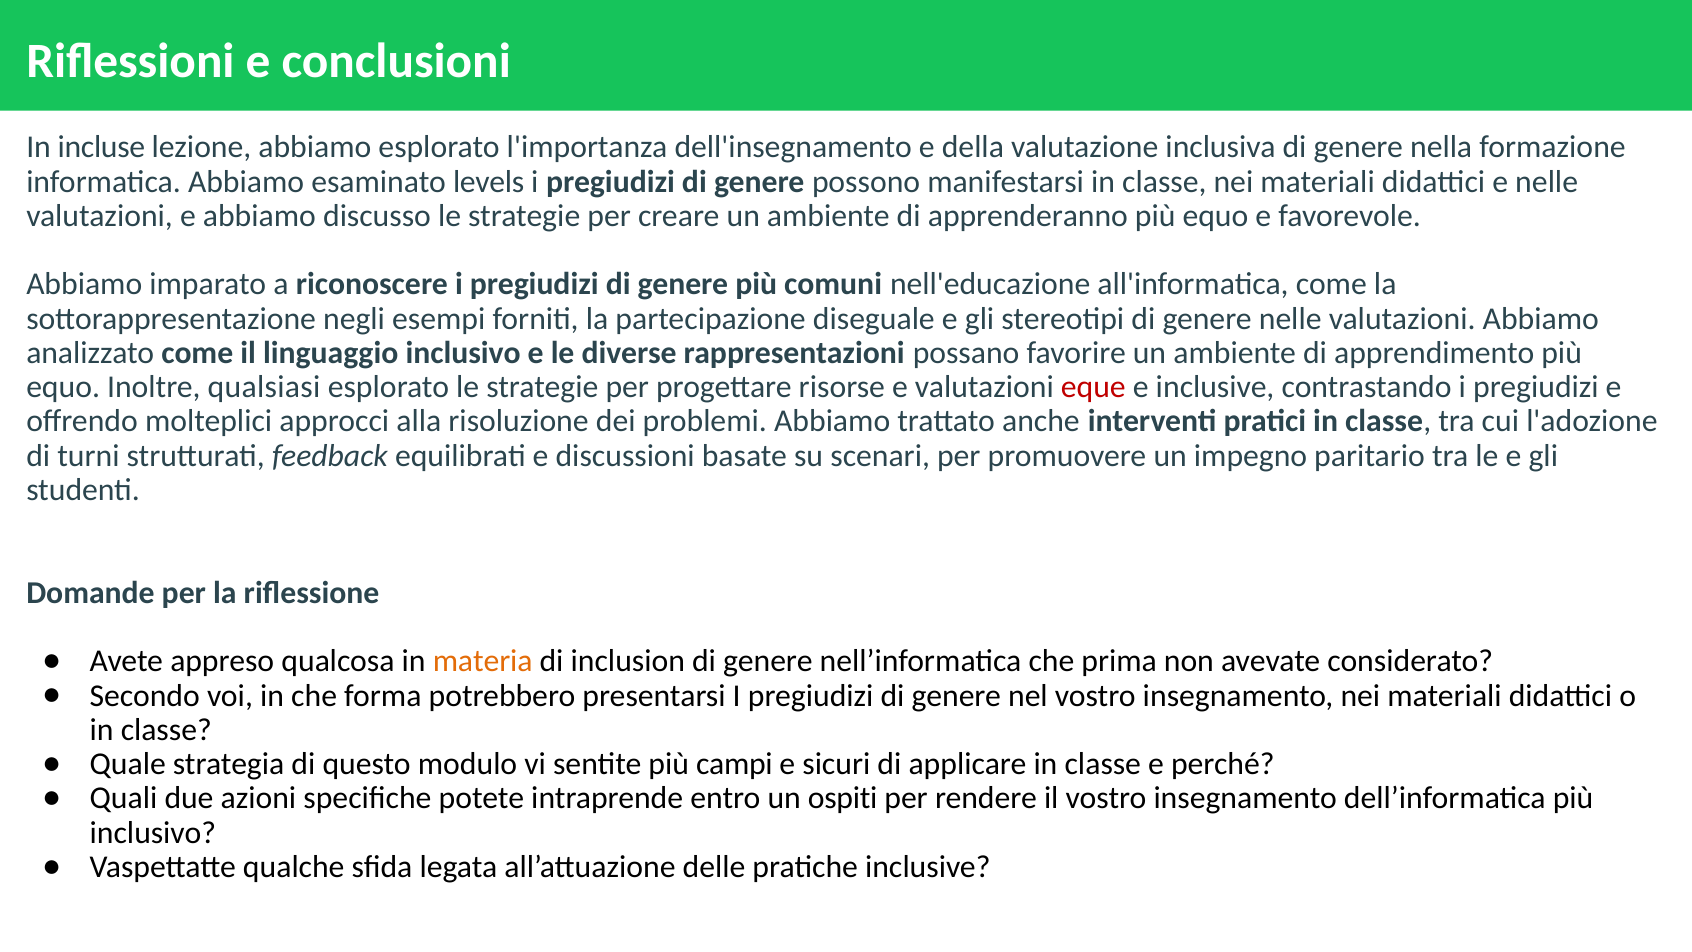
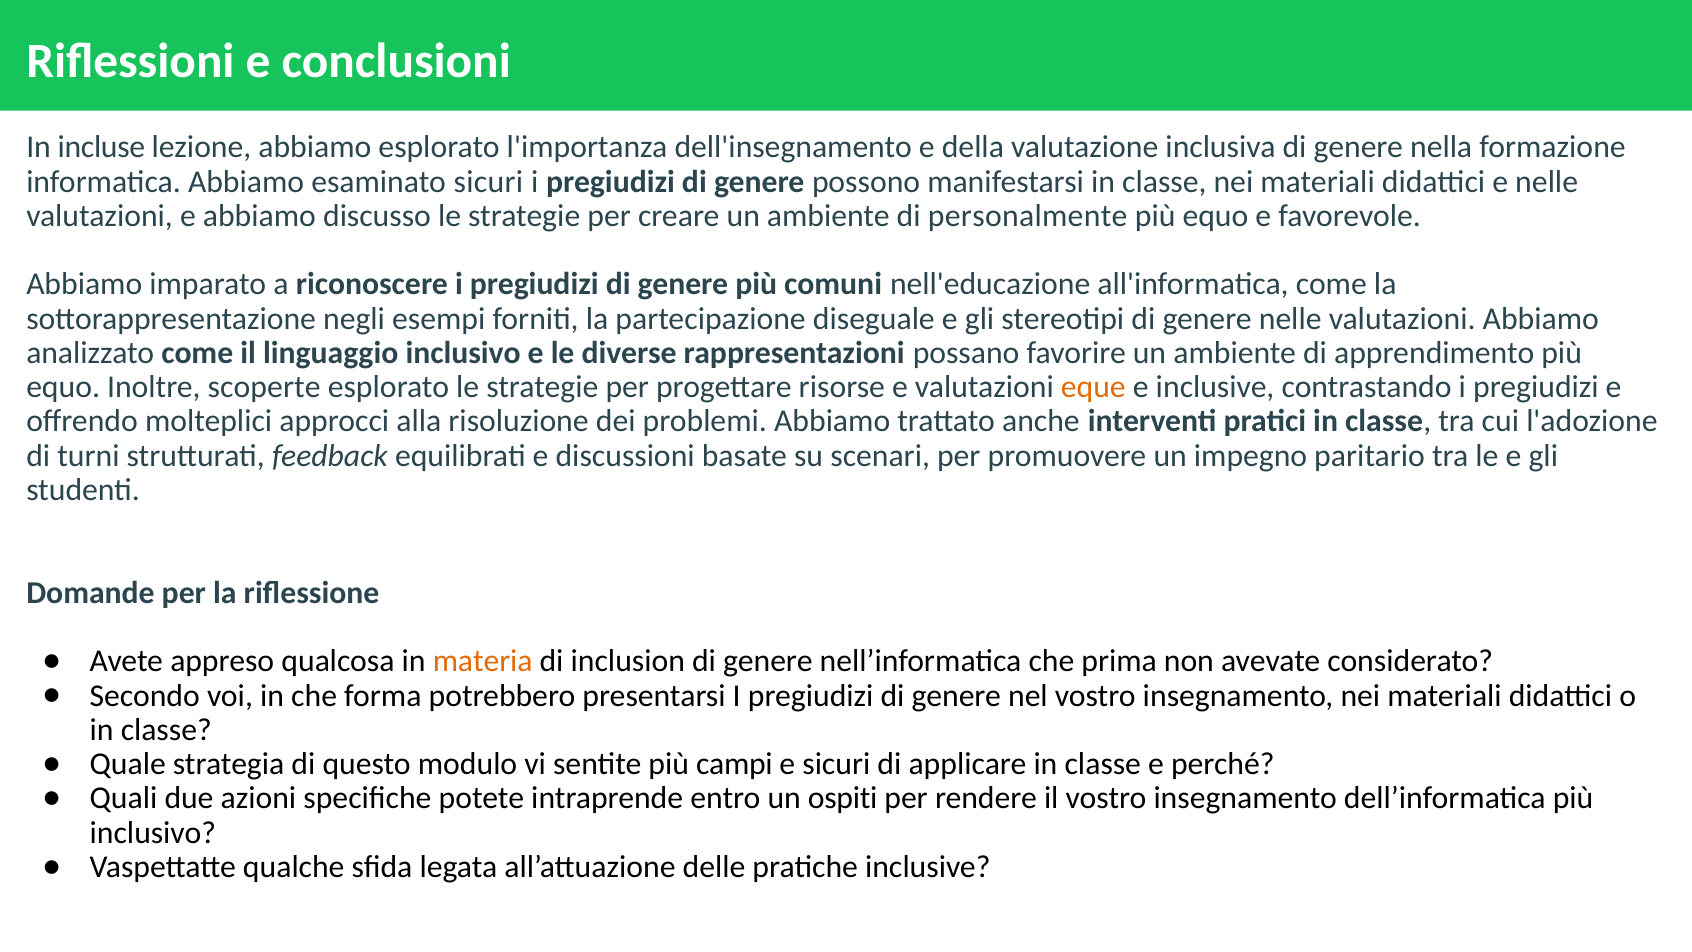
esaminato levels: levels -> sicuri (488, 182)
apprenderanno: apprenderanno -> personalmente (1028, 216)
qualsiasi: qualsiasi -> scoperte (264, 387)
eque colour: red -> orange (1093, 387)
